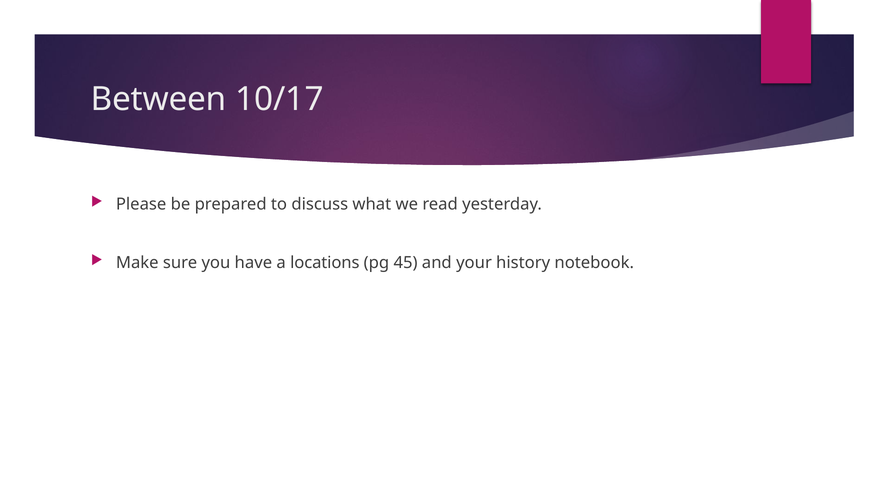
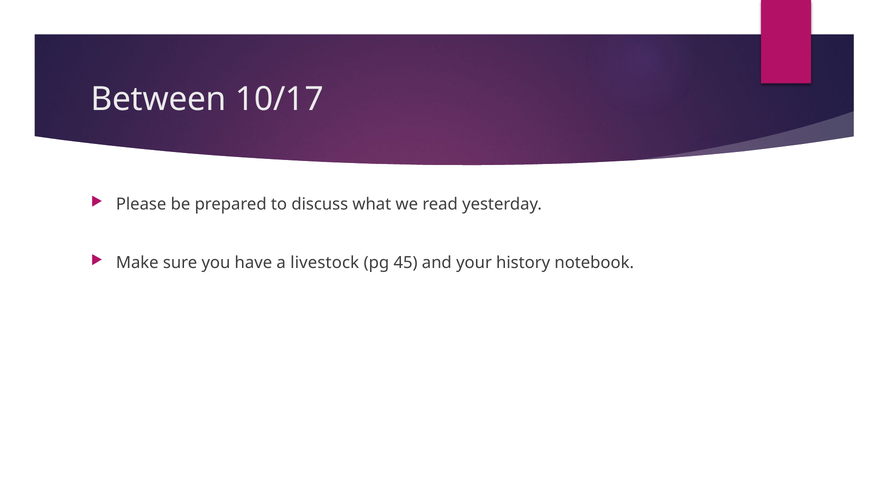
locations: locations -> livestock (325, 263)
